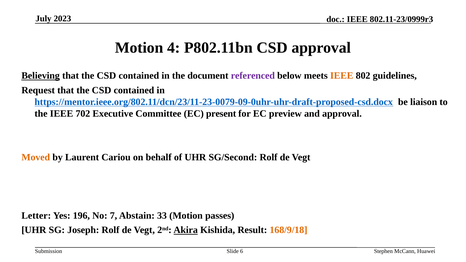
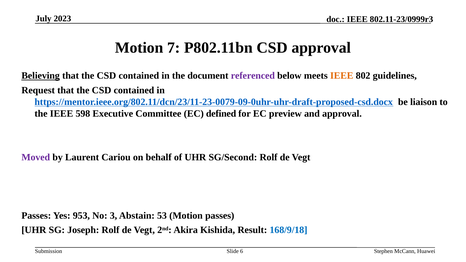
4: 4 -> 7 (174, 48)
702: 702 -> 598 (83, 114)
present: present -> defined (221, 114)
Moved colour: orange -> purple (36, 157)
Letter: Letter -> Passes (36, 216)
196: 196 -> 953 (81, 216)
7: 7 -> 3 (113, 216)
33: 33 -> 53 (162, 216)
Akira underline: present -> none (186, 230)
168/9/18 colour: orange -> blue (289, 230)
